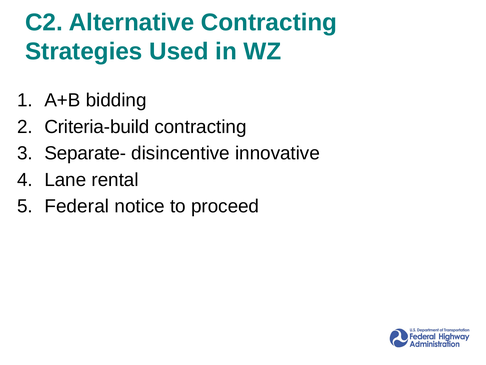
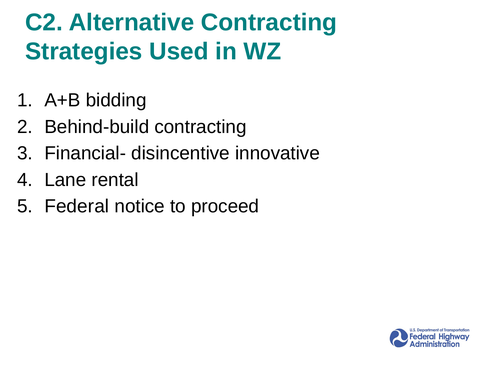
Criteria-build: Criteria-build -> Behind-build (97, 127)
Separate-: Separate- -> Financial- (85, 153)
